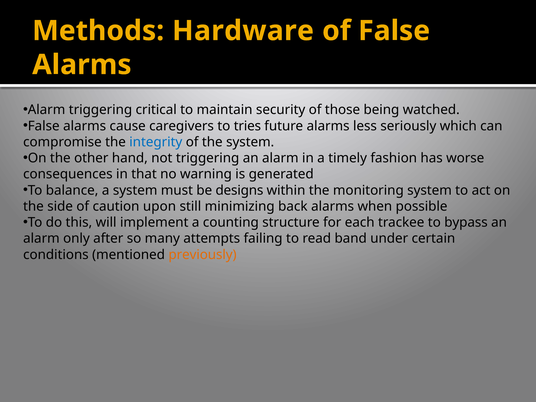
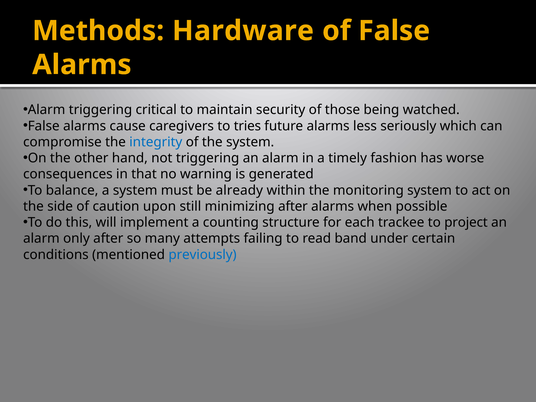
designs: designs -> already (239, 190)
minimizing back: back -> after (293, 206)
bypass: bypass -> project (466, 222)
previously colour: orange -> blue (203, 255)
